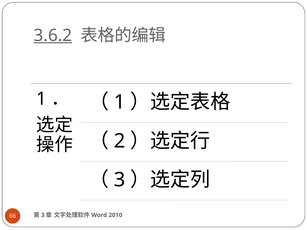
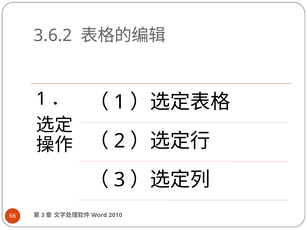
3.6.2 underline: present -> none (53, 35)
